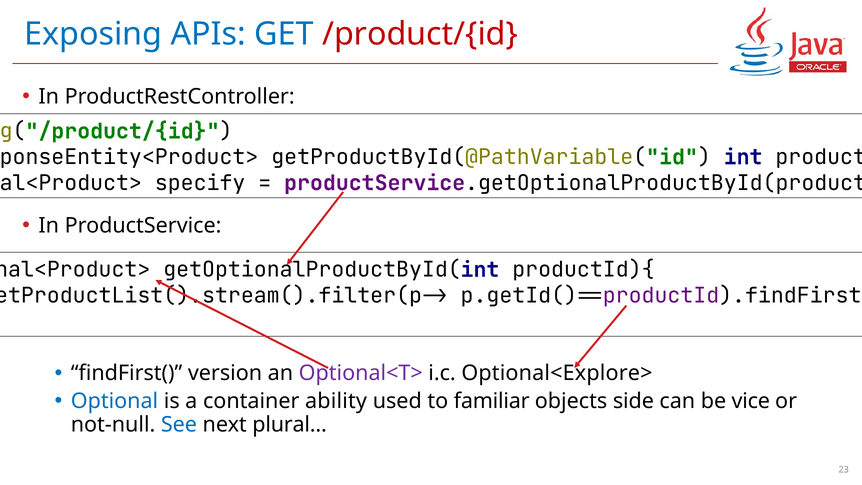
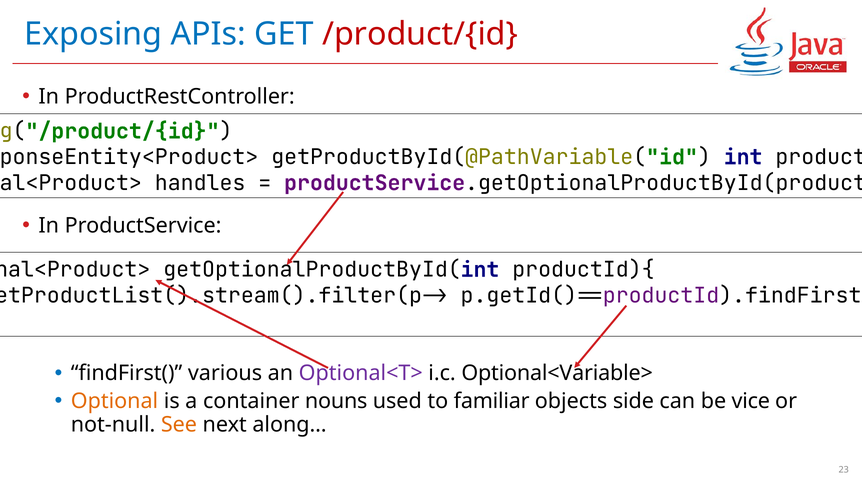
specify: specify -> handles (200, 183)
version: version -> various (225, 373)
Optional<Explore>: Optional<Explore> -> Optional<Variable> (557, 373)
Optional colour: blue -> orange (114, 401)
ability: ability -> nouns (336, 401)
See colour: blue -> orange (179, 424)
plural…: plural… -> along… (290, 424)
